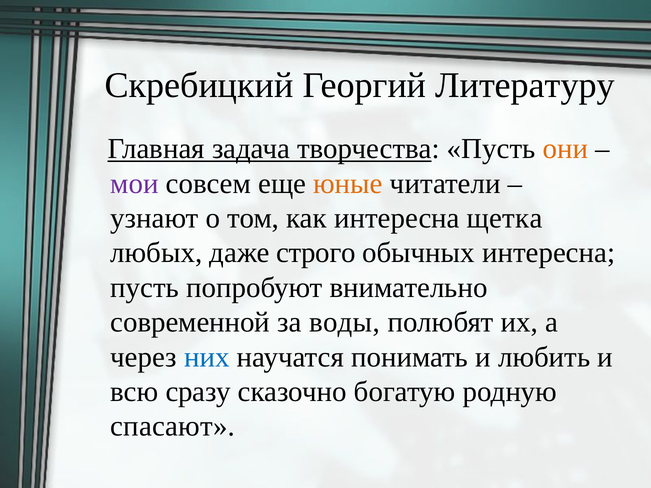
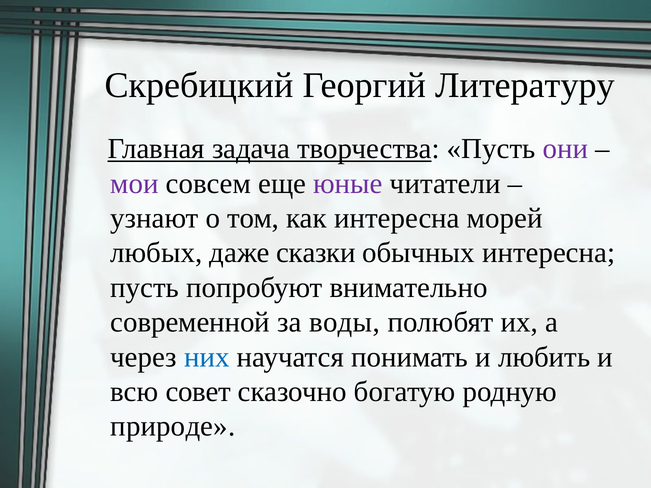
они colour: orange -> purple (565, 149)
юные colour: orange -> purple (348, 184)
щетка: щетка -> морей (505, 218)
строго: строго -> сказки (316, 253)
сразу: сразу -> совет (198, 392)
спасают: спасают -> природе (173, 427)
